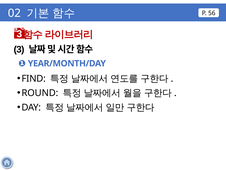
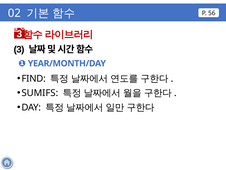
ROUND: ROUND -> SUMIFS (40, 93)
